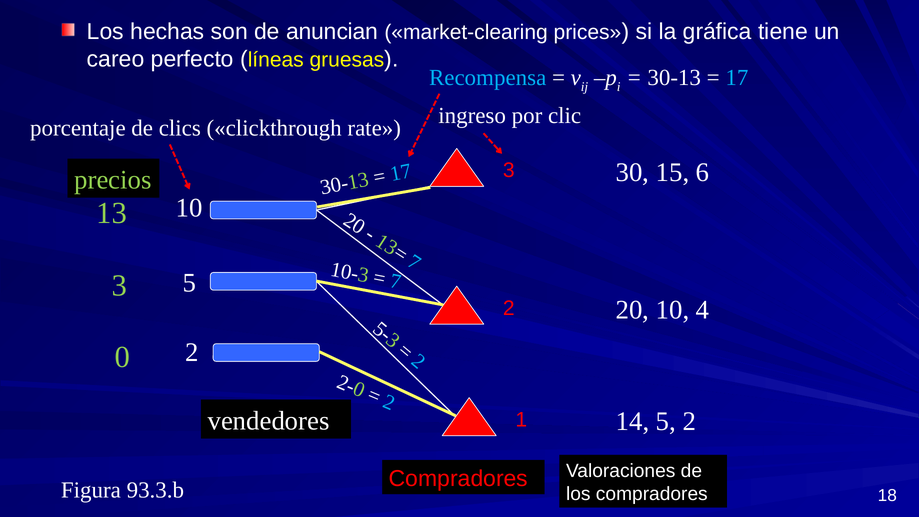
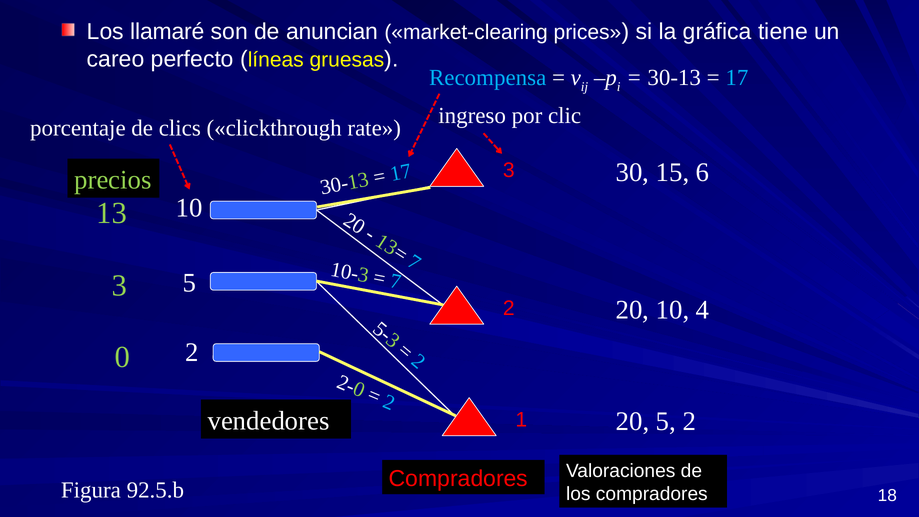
hechas: hechas -> llamaré (167, 32)
14: 14 -> 20 (632, 421)
93.3.b: 93.3.b -> 92.5.b (155, 490)
